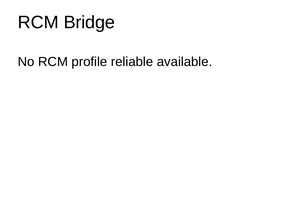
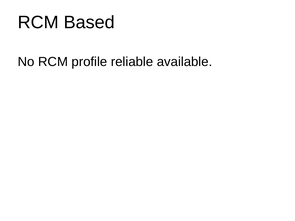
Bridge: Bridge -> Based (89, 22)
